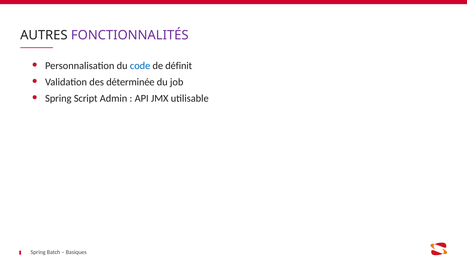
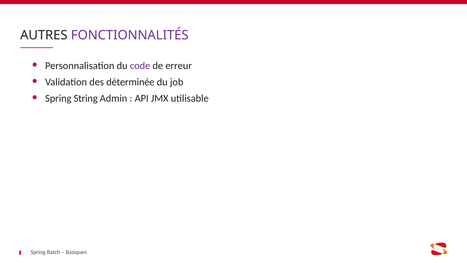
code colour: blue -> purple (140, 66)
définit: définit -> erreur (179, 66)
Script: Script -> String (86, 98)
